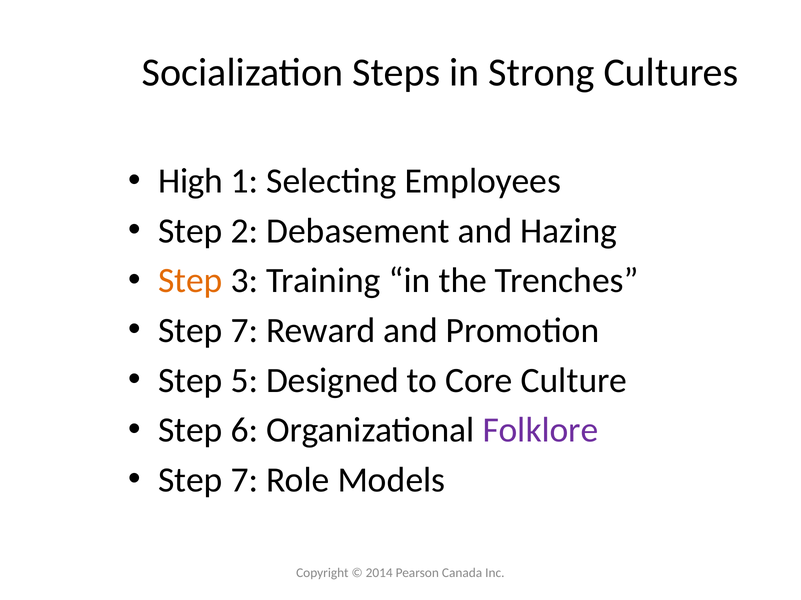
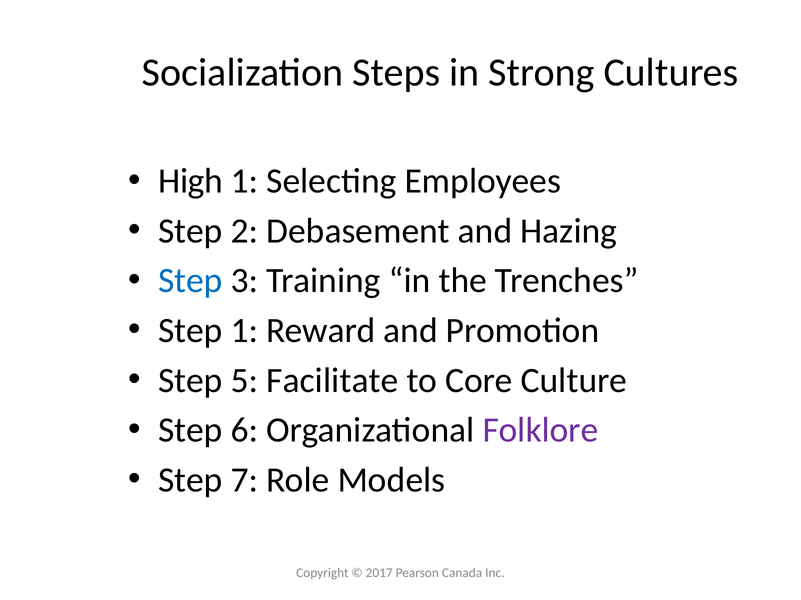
Step colour: orange -> blue (190, 281)
7: 7 -> 1 (244, 331)
Designed: Designed -> Facilitate (332, 381)
2014: 2014 -> 2017 (379, 574)
